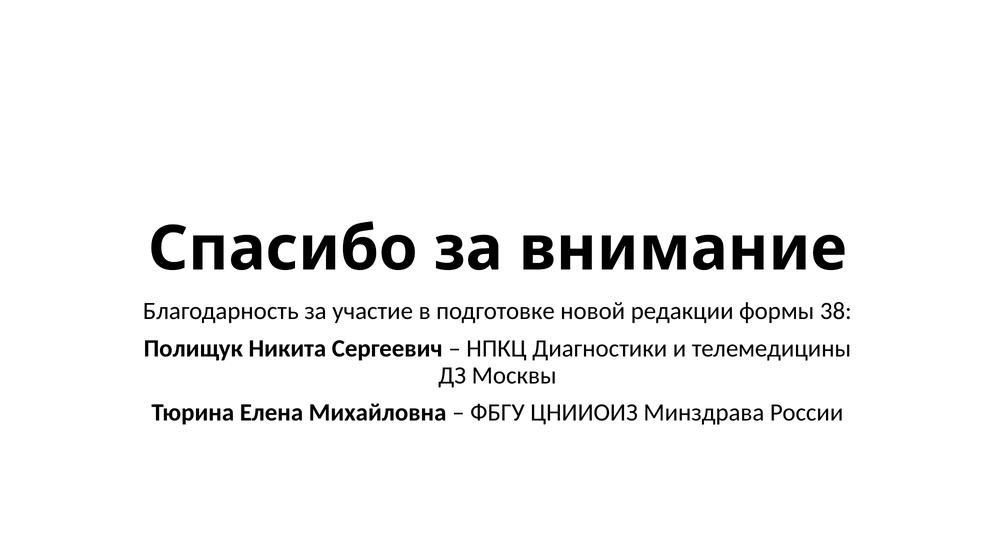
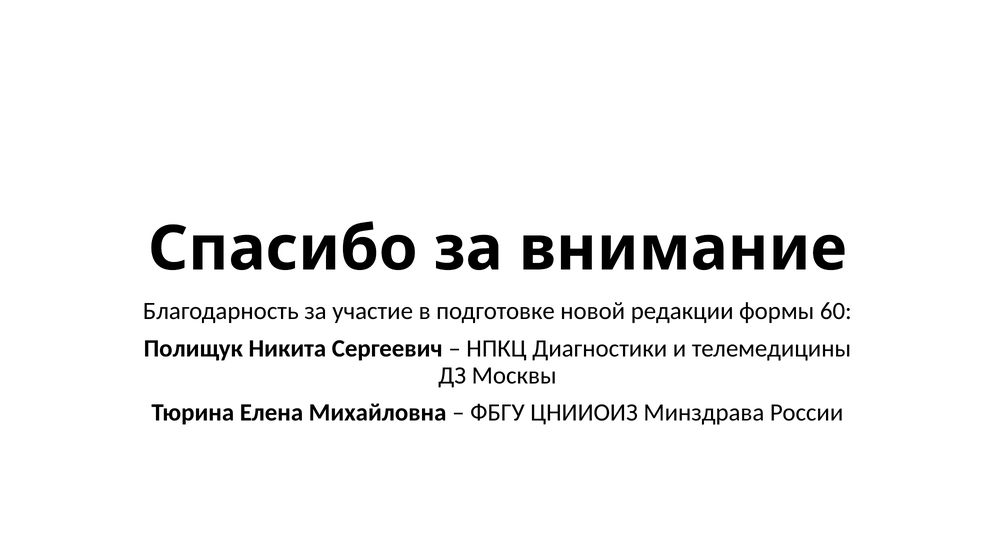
38: 38 -> 60 (836, 311)
